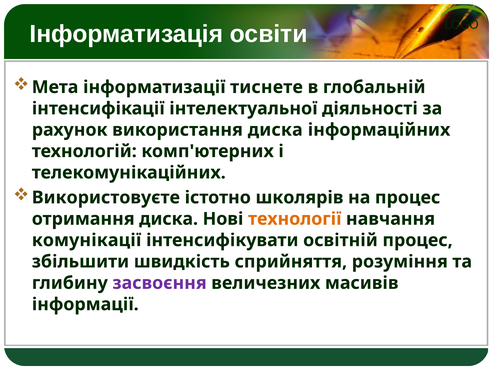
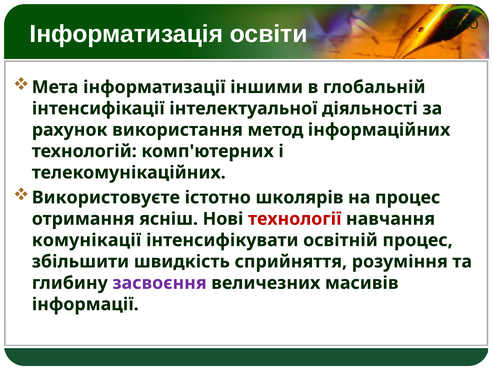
тиснете: тиснете -> іншими (267, 87)
використання диска: диска -> метод (275, 130)
отримання диска: диска -> ясніш (169, 219)
технології colour: orange -> red (295, 219)
